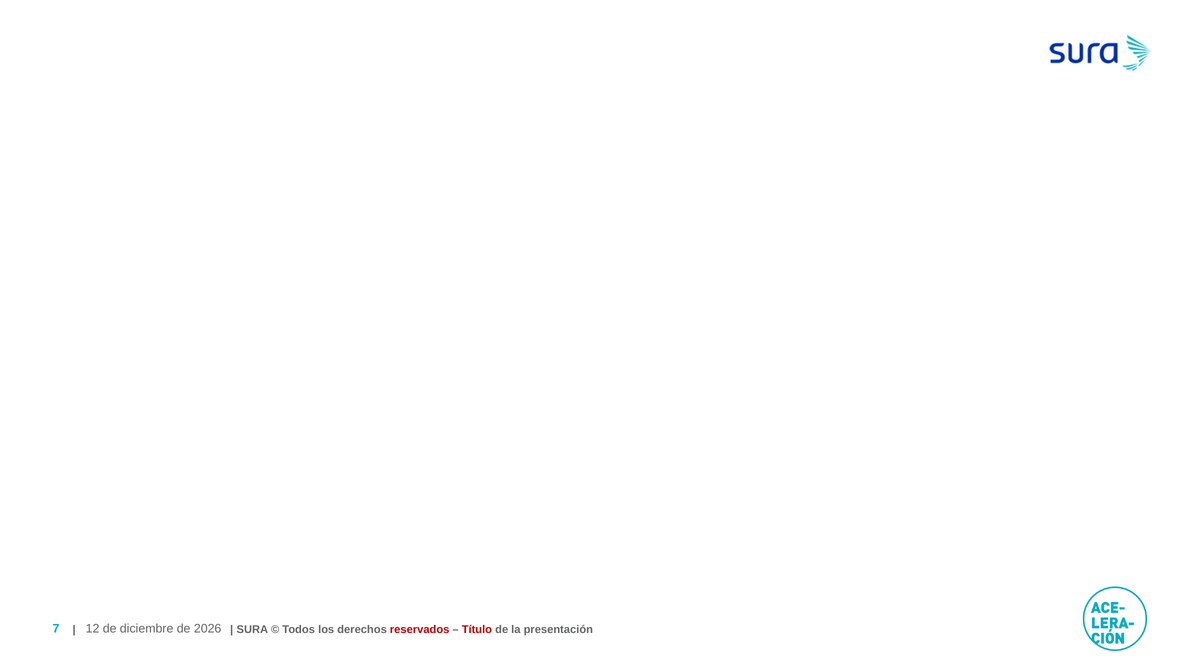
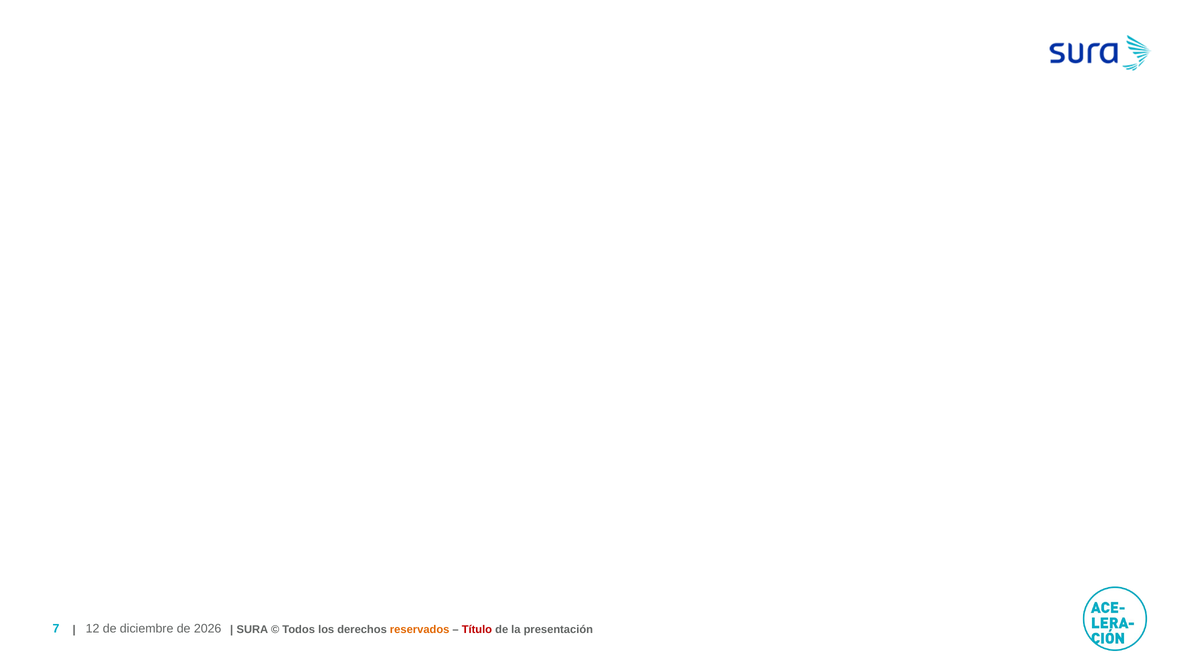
reservados colour: red -> orange (420, 630)
